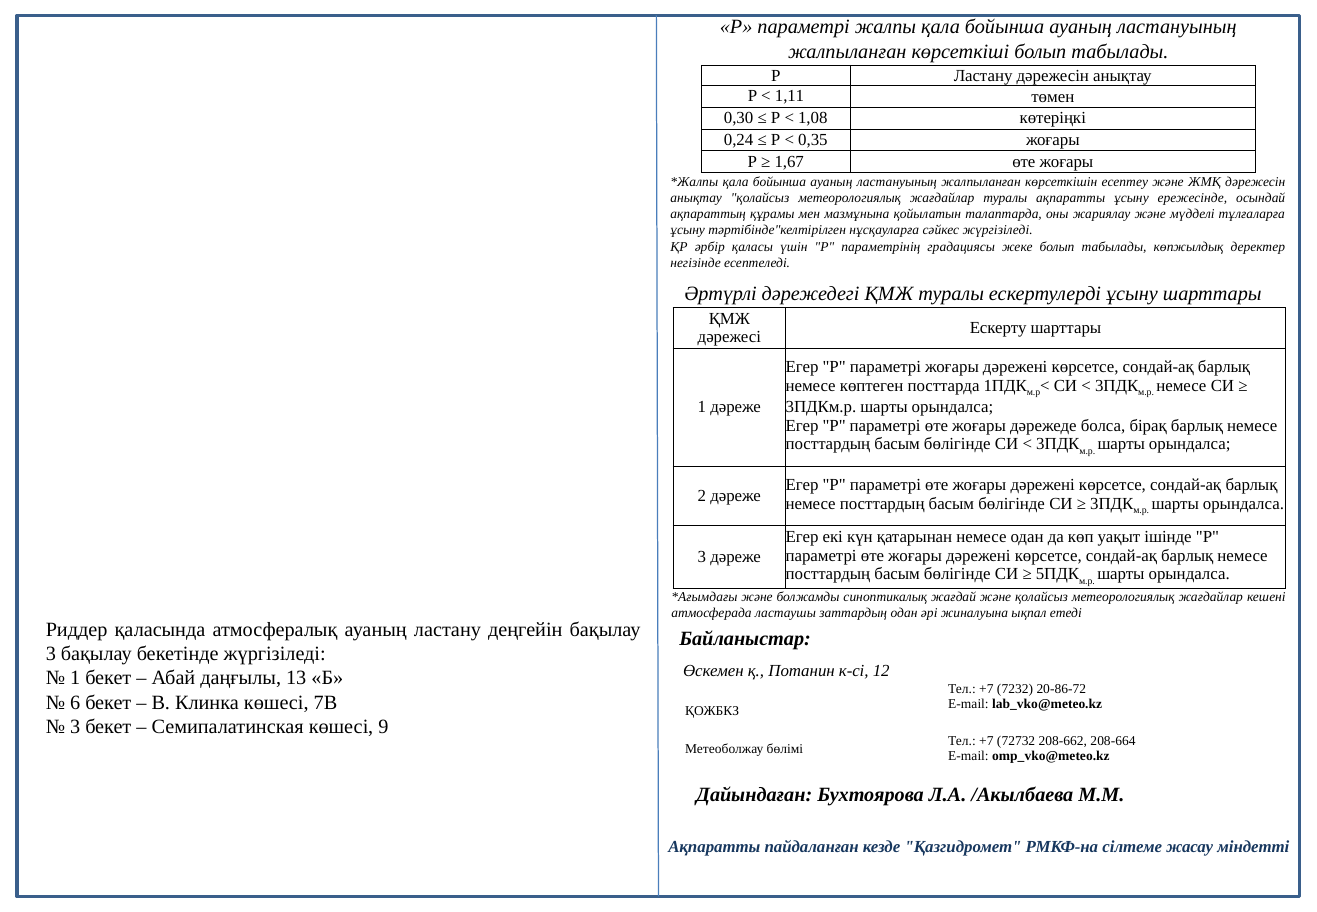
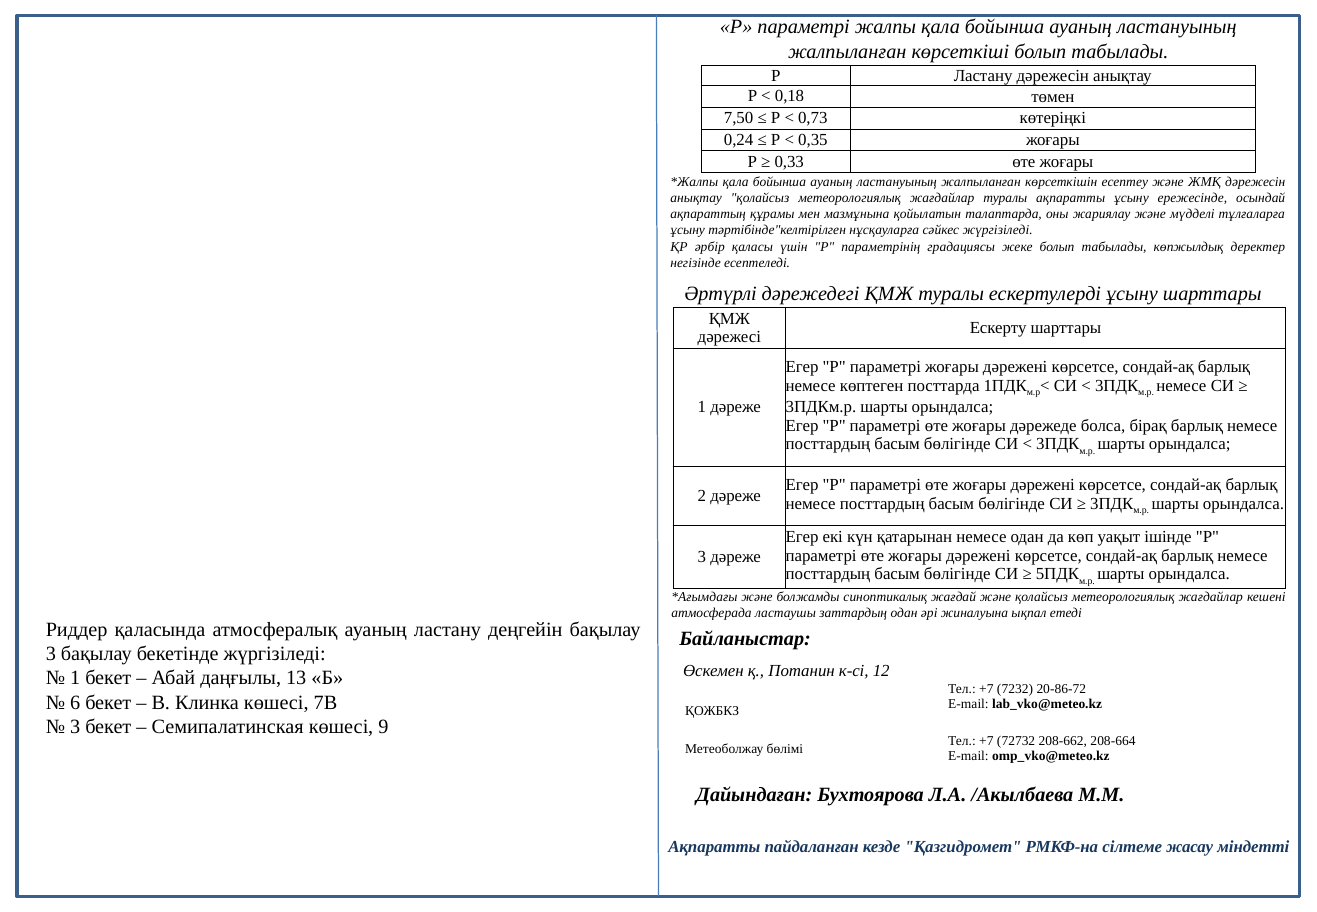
1,11: 1,11 -> 0,18 (790, 96)
0,30: 0,30 -> 7,50 (739, 118)
1,08: 1,08 -> 0,73 (813, 118)
1,67: 1,67 -> 0,33 (789, 161)
